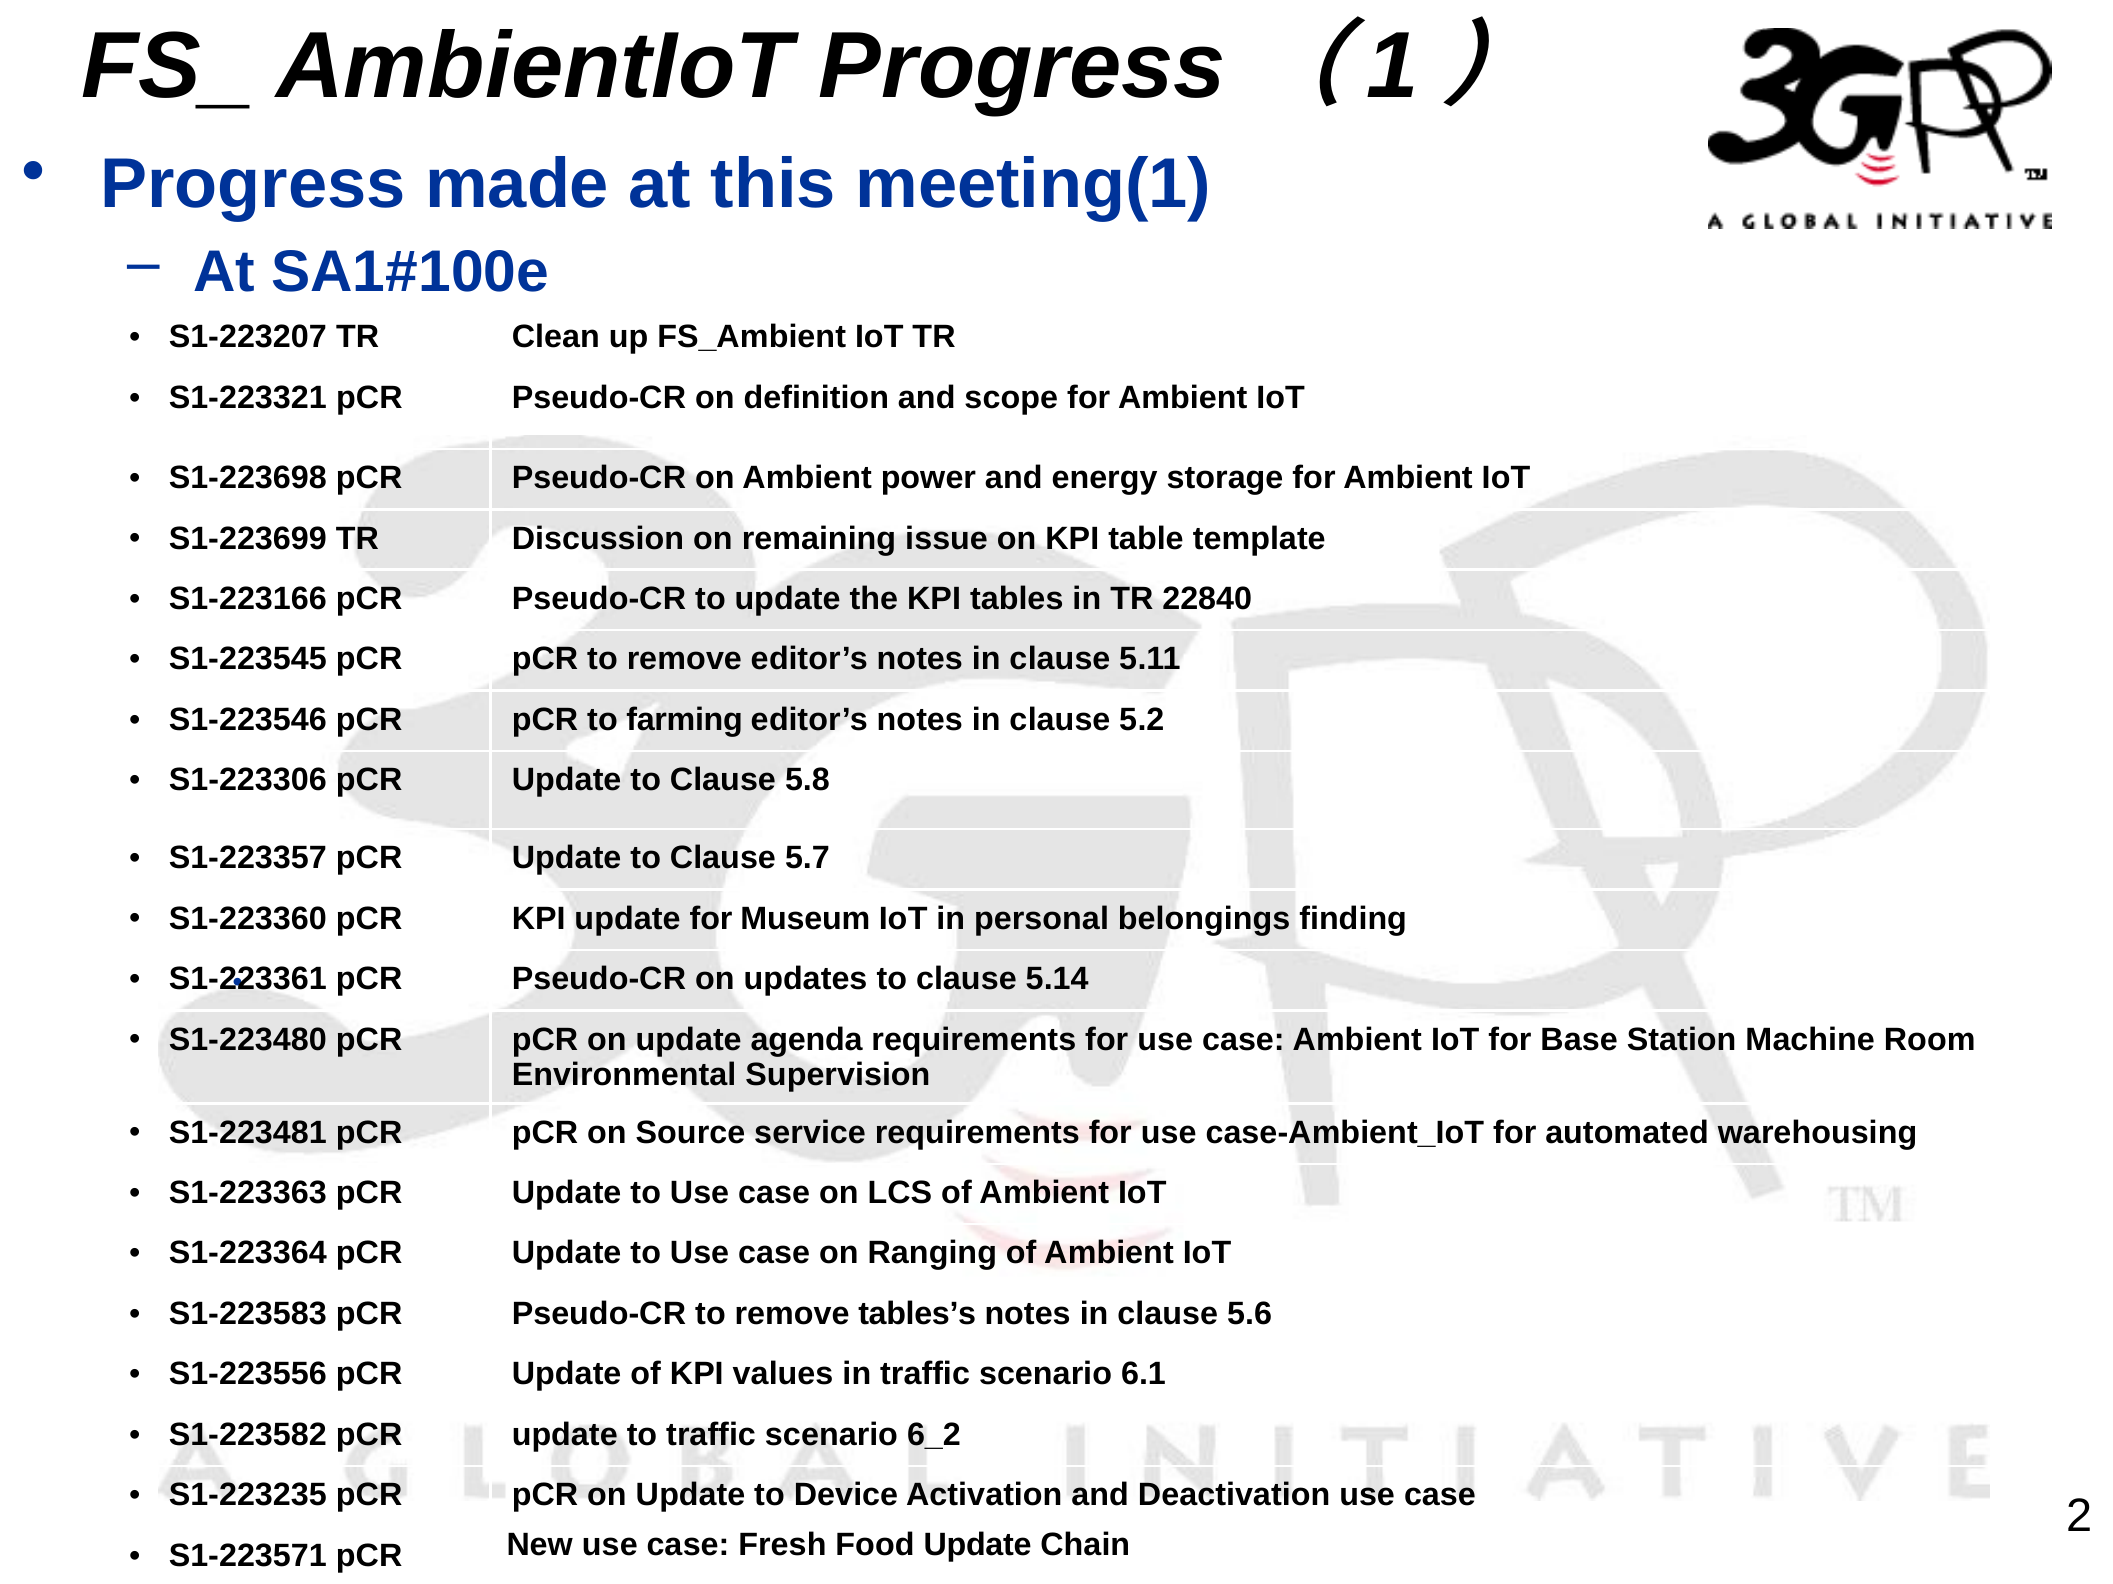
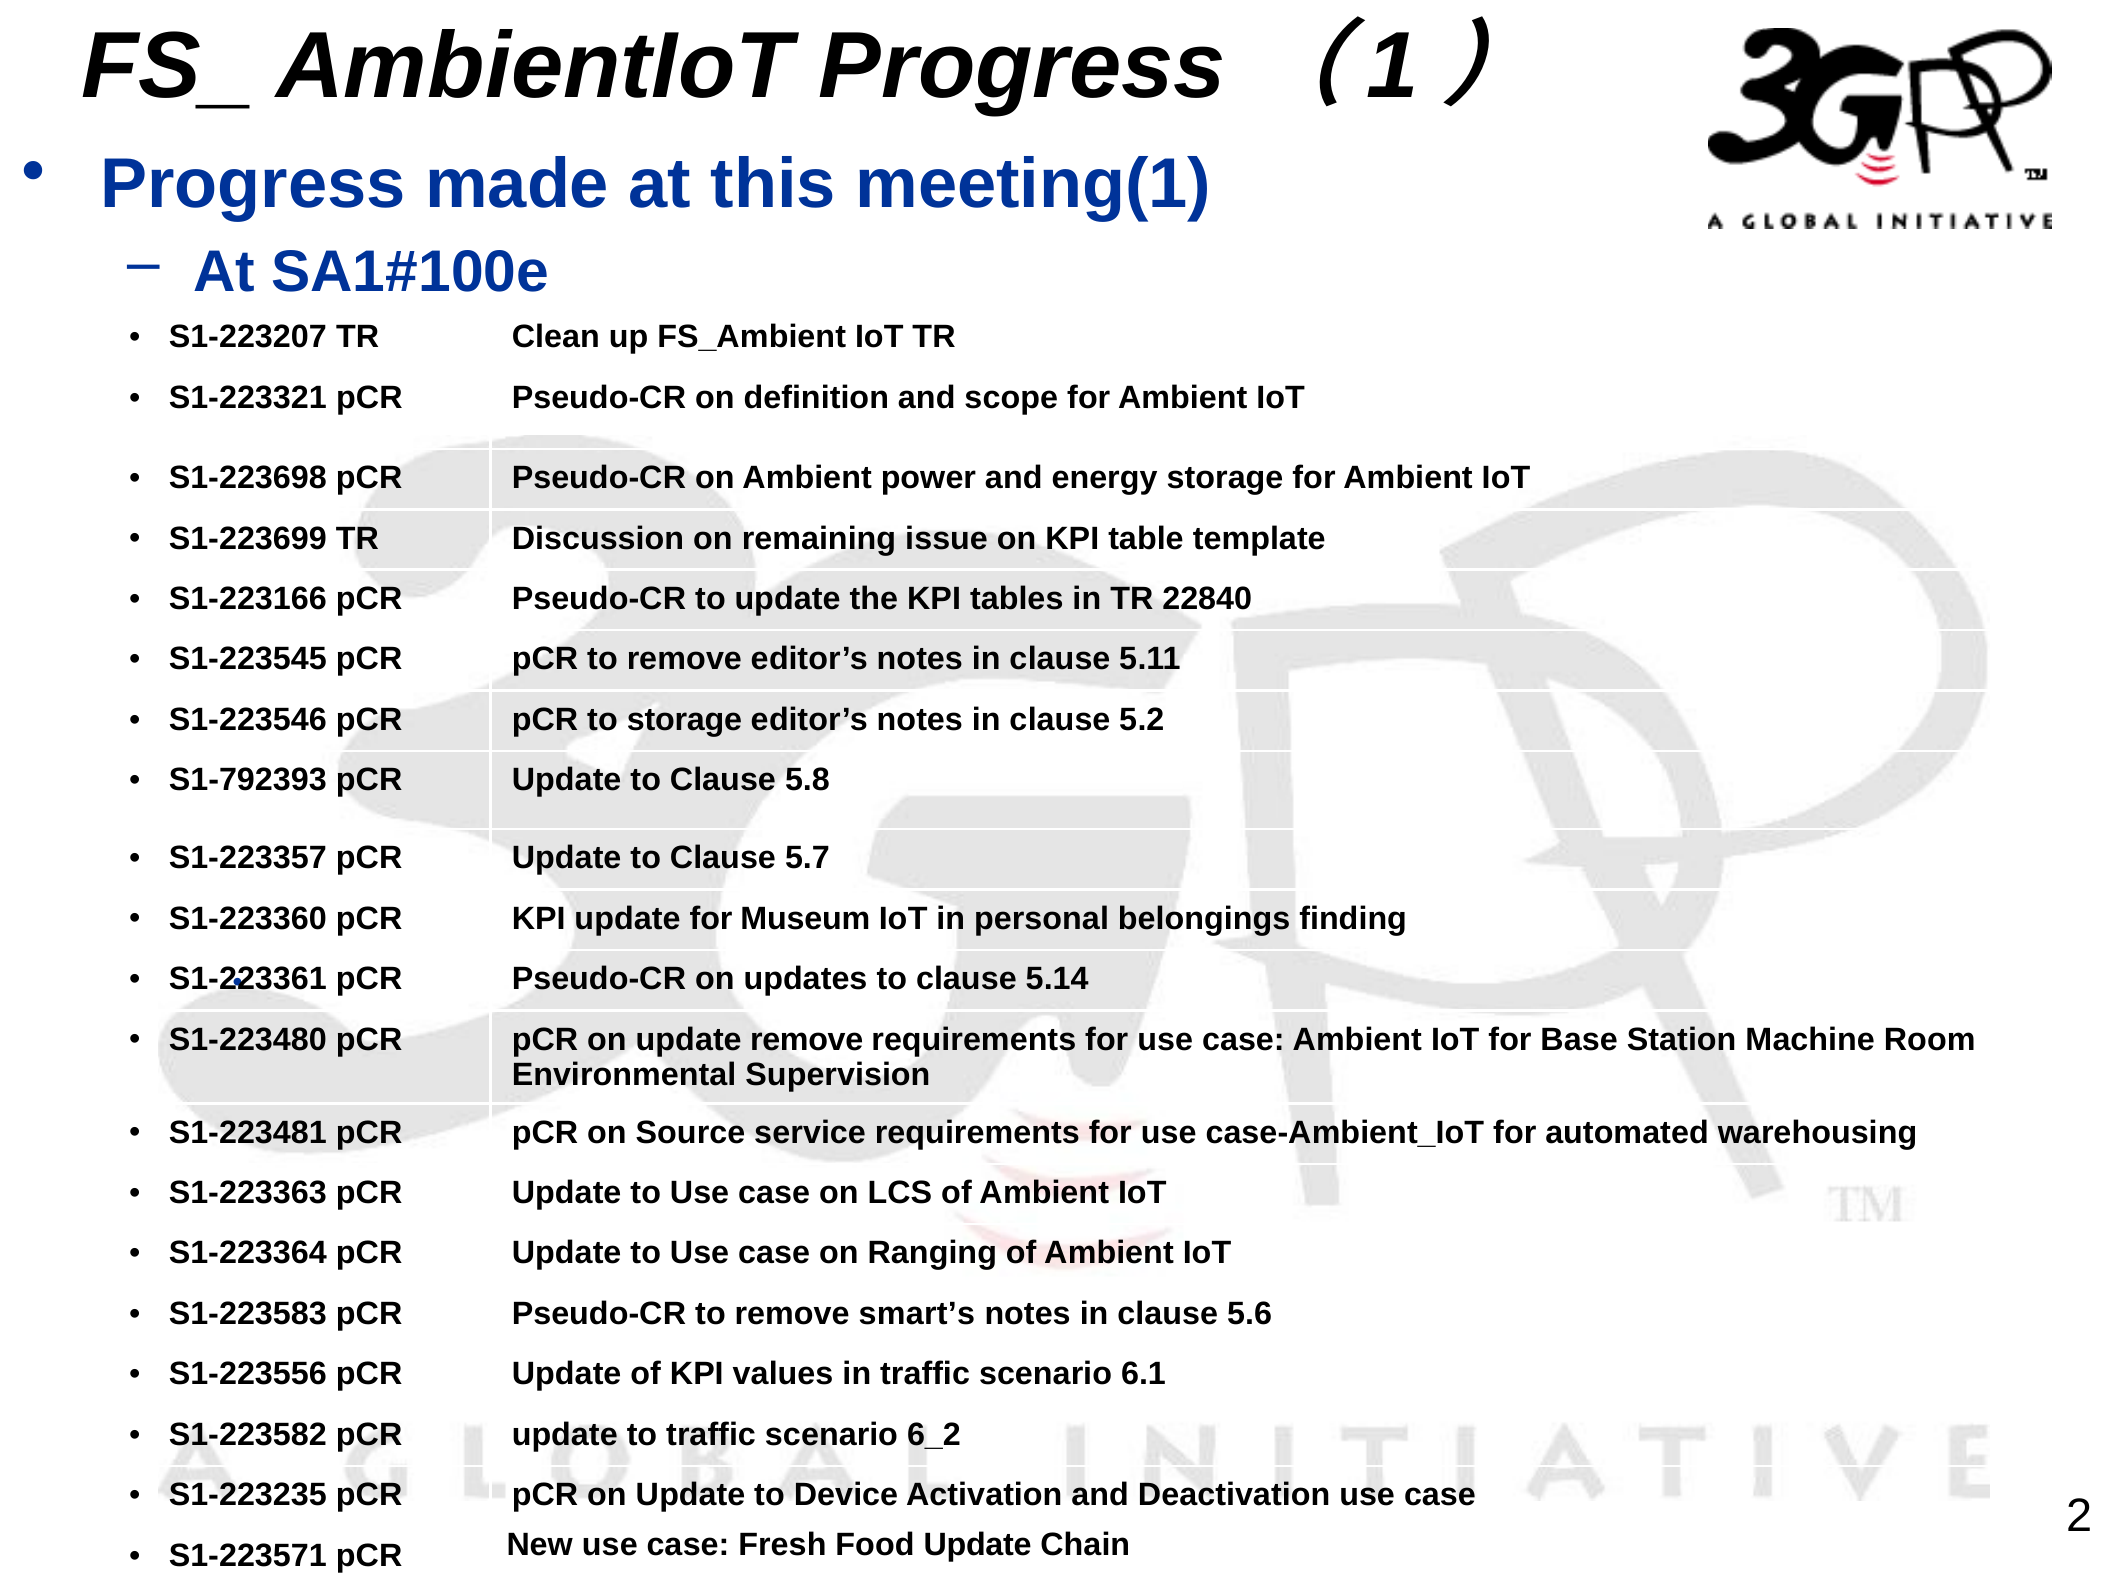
to farming: farming -> storage (684, 720)
S1-223306: S1-223306 -> S1-792393 (248, 781)
update agenda: agenda -> remove (807, 1040)
tables’s: tables’s -> smart’s (917, 1314)
